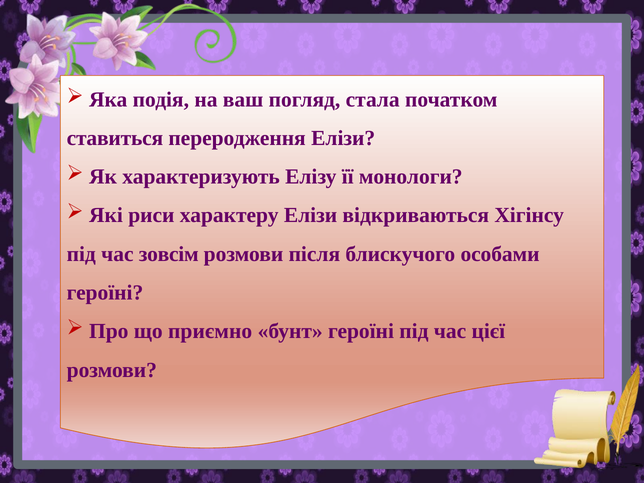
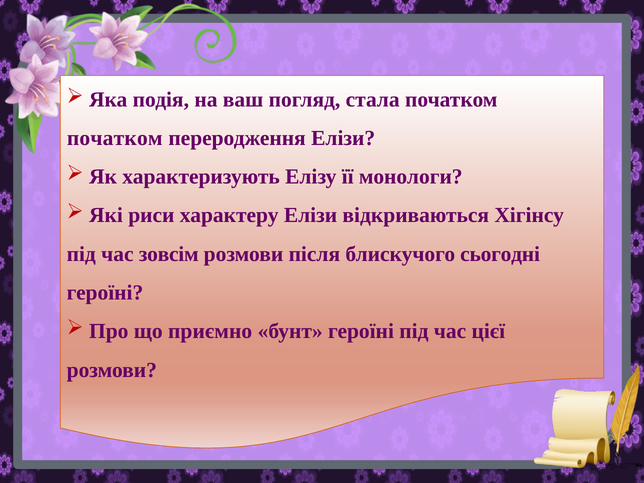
ставиться: ставиться -> початком (115, 138)
особами: особами -> сьогодні (500, 254)
